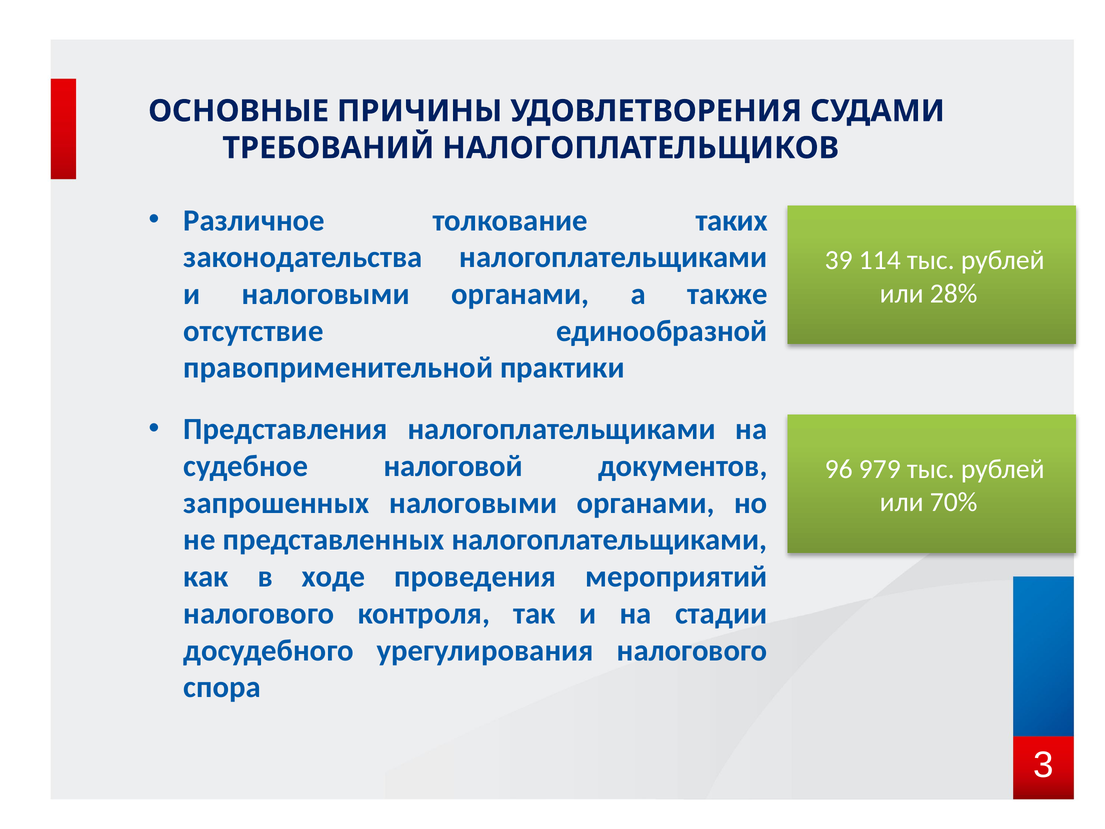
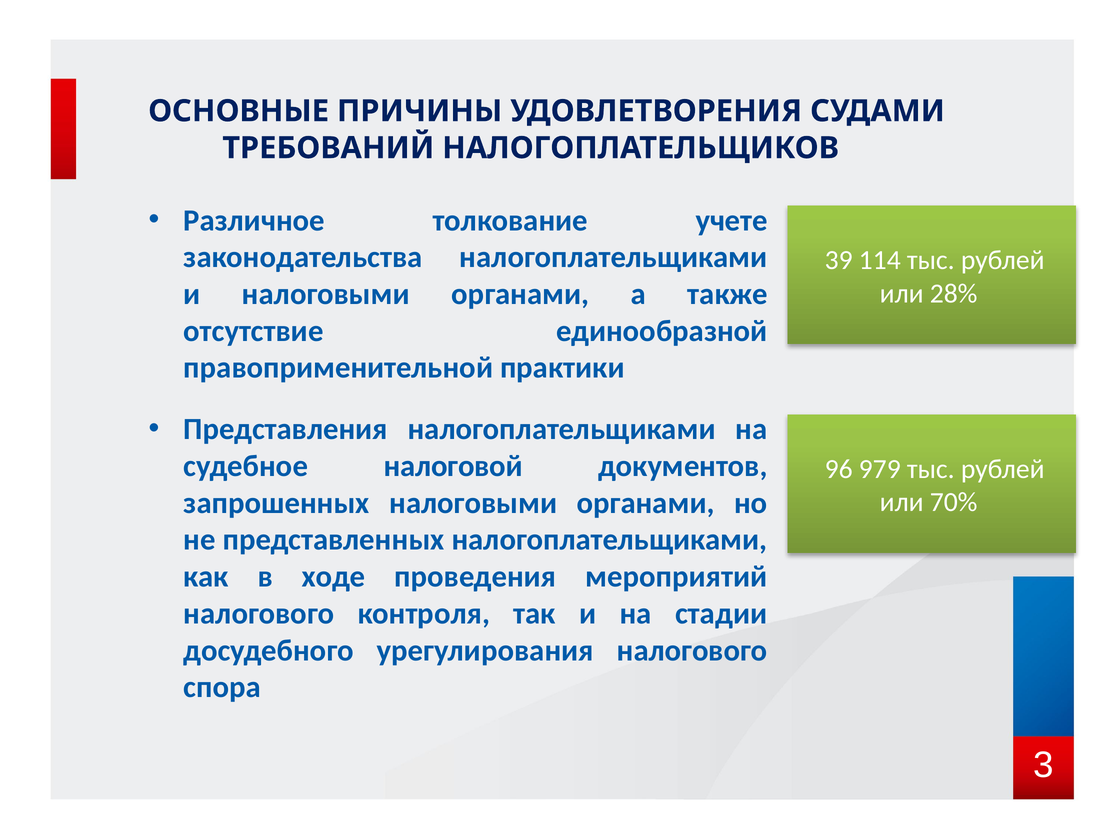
таких: таких -> учете (732, 220)
